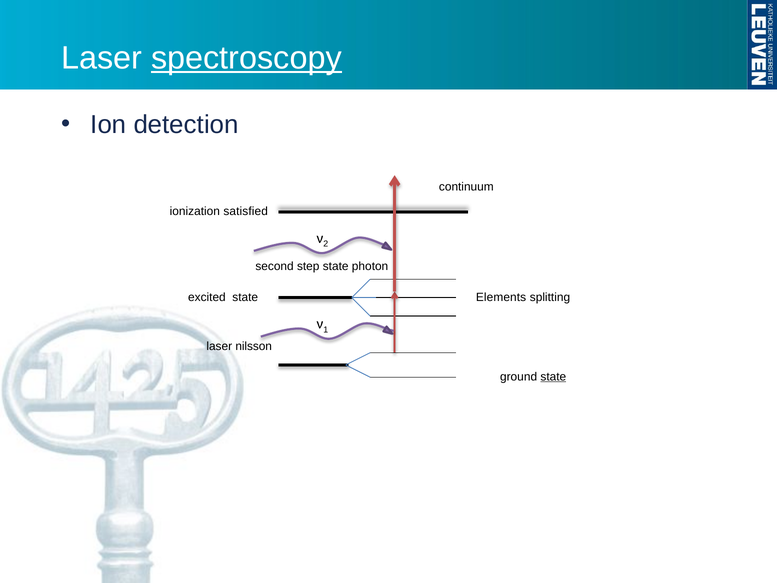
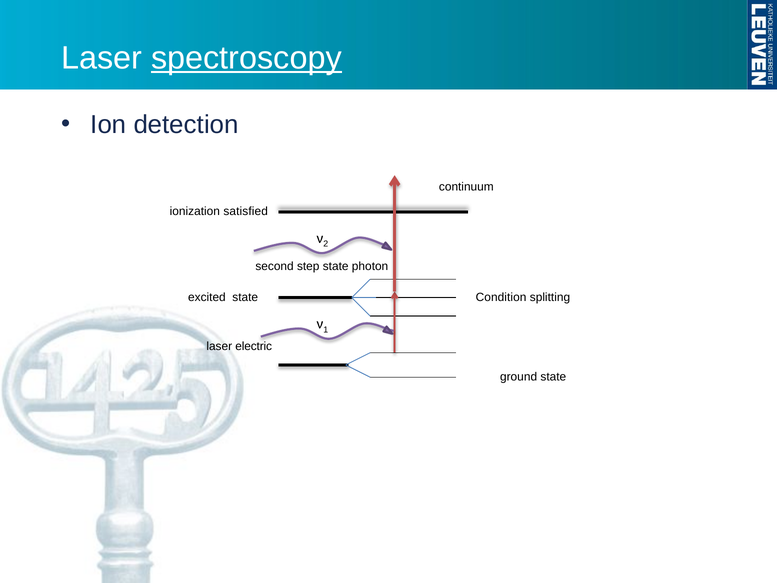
Elements: Elements -> Condition (501, 297)
nilsson: nilsson -> electric (254, 346)
state underline: present -> none (553, 377)
